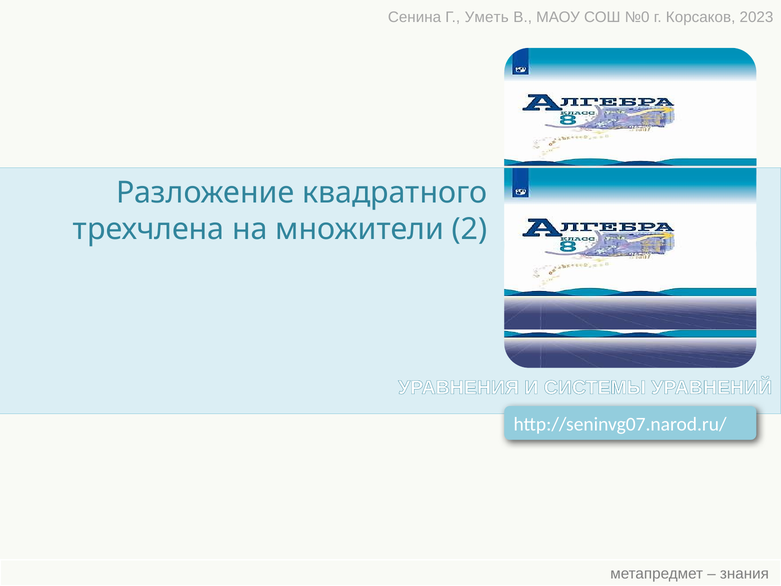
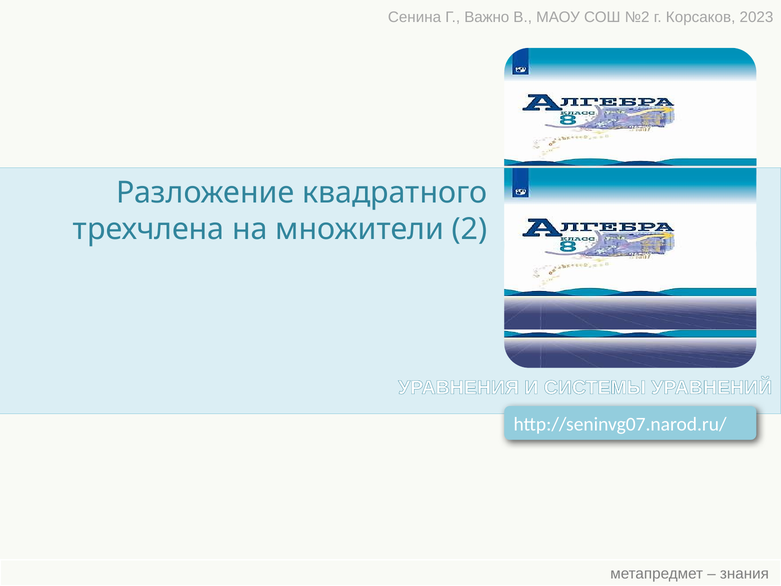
Уметь: Уметь -> Важно (487, 17)
№0: №0 -> №2 (637, 17)
